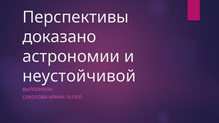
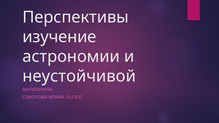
доказано: доказано -> изучение (59, 37)
